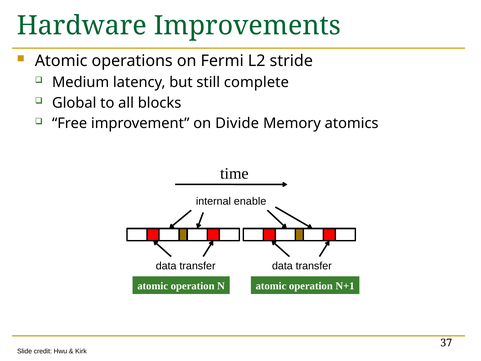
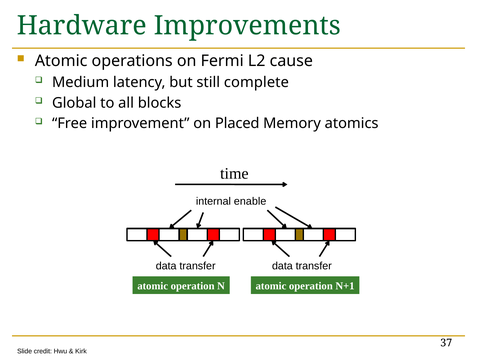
stride: stride -> cause (291, 61)
Divide: Divide -> Placed (237, 123)
